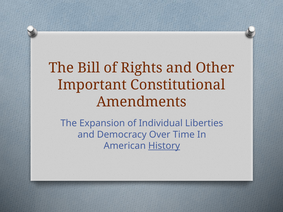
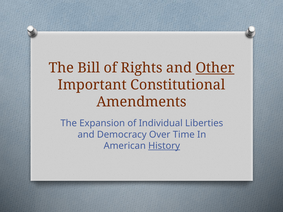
Other underline: none -> present (215, 68)
